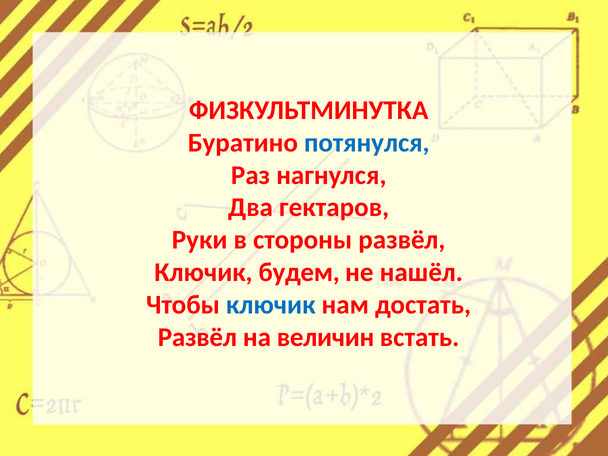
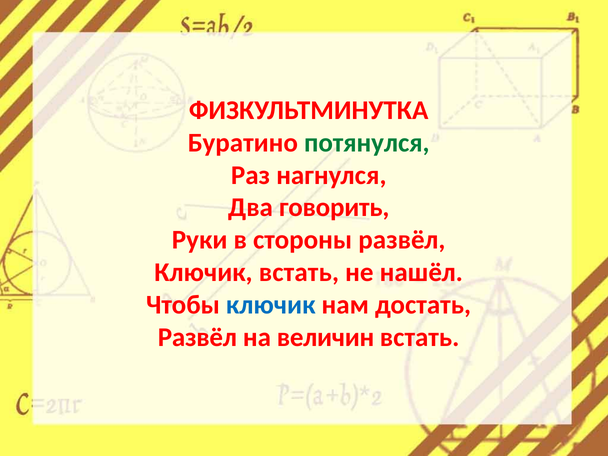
потянулся colour: blue -> green (367, 143)
гектаров: гектаров -> говорить (334, 208)
Ключик будем: будем -> встать (299, 272)
